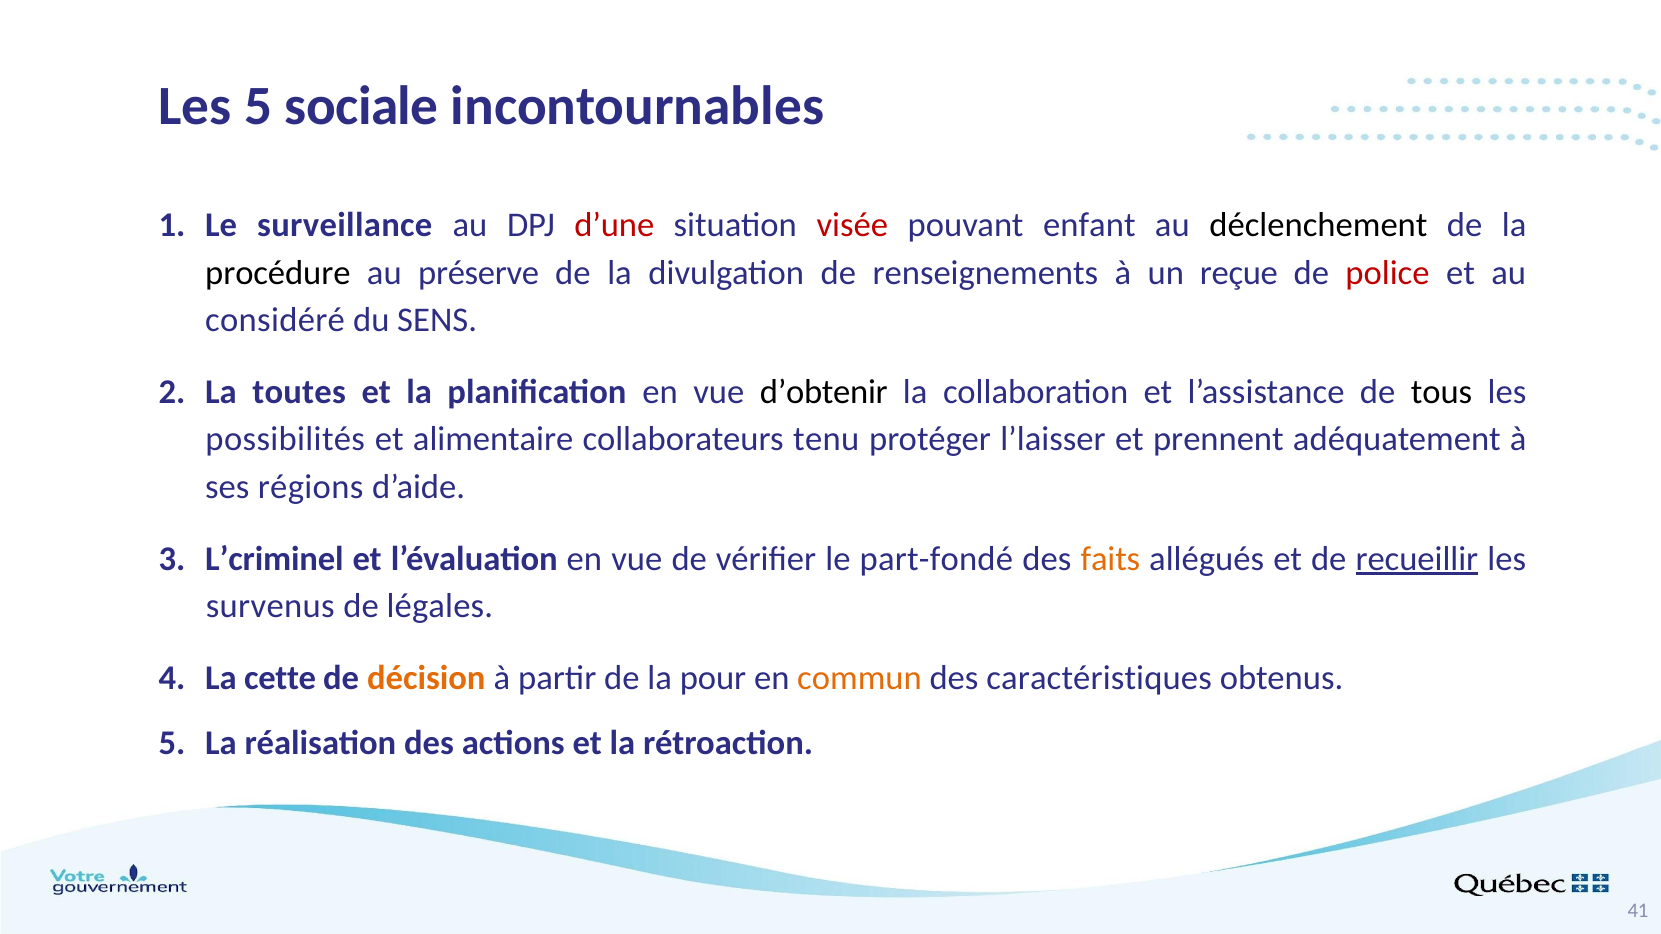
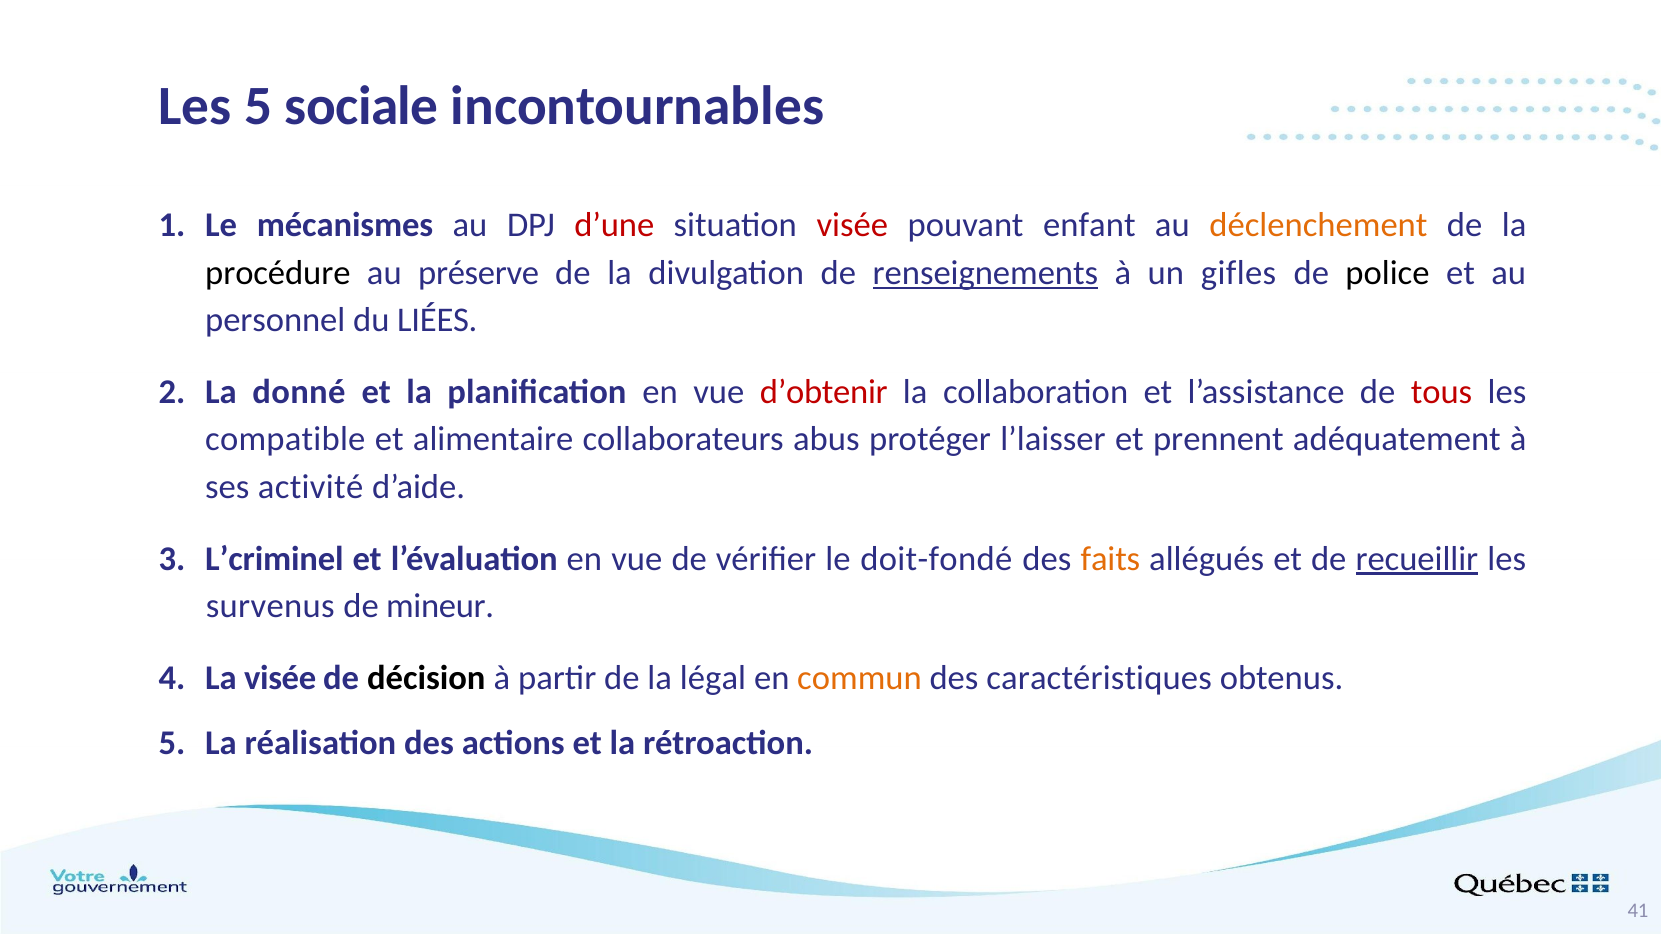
surveillance: surveillance -> mécanismes (345, 225)
déclenchement colour: black -> orange (1318, 225)
renseignements underline: none -> present (985, 273)
reçue: reçue -> gifles (1239, 273)
police colour: red -> black (1387, 273)
considéré: considéré -> personnel (275, 321)
SENS: SENS -> LIÉES (437, 321)
toutes: toutes -> donné (299, 392)
d’obtenir colour: black -> red (824, 392)
tous colour: black -> red (1442, 392)
possibilités: possibilités -> compatible (285, 440)
tenu: tenu -> abus (826, 440)
régions: régions -> activité (311, 487)
part-fondé: part-fondé -> doit-fondé (936, 559)
légales: légales -> mineur (440, 607)
La cette: cette -> visée (280, 678)
décision colour: orange -> black (426, 678)
pour: pour -> légal (713, 678)
